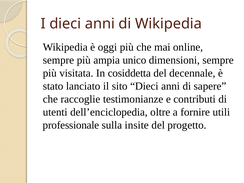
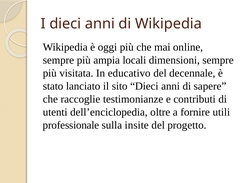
unico: unico -> locali (134, 60)
cosiddetta: cosiddetta -> educativo (129, 73)
